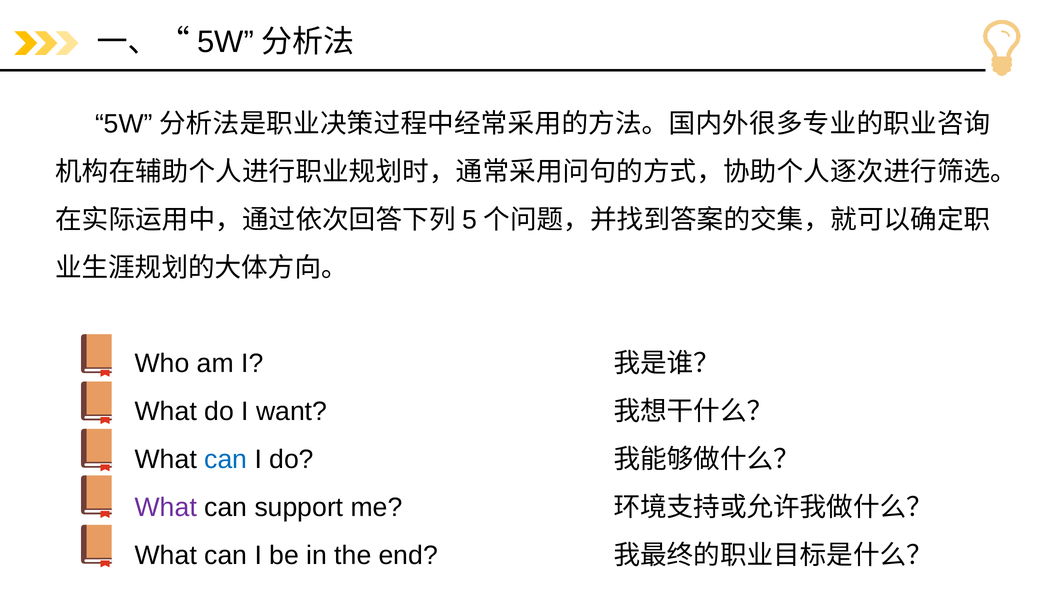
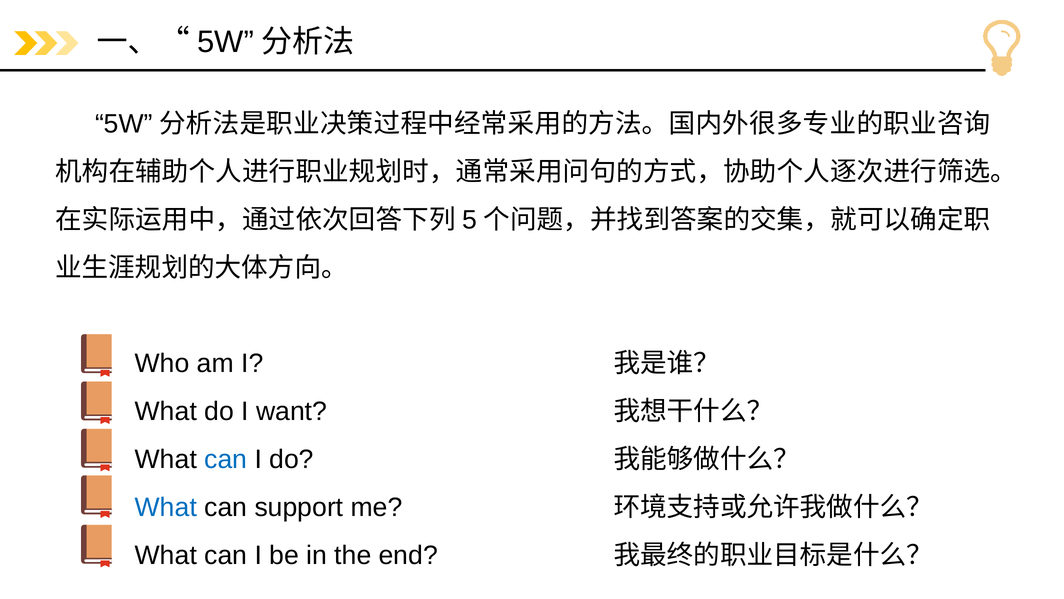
What colour: purple -> blue (166, 507)
